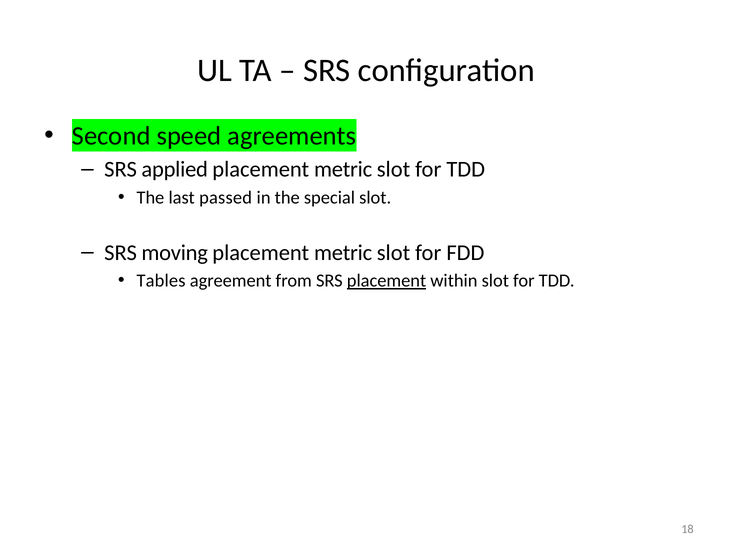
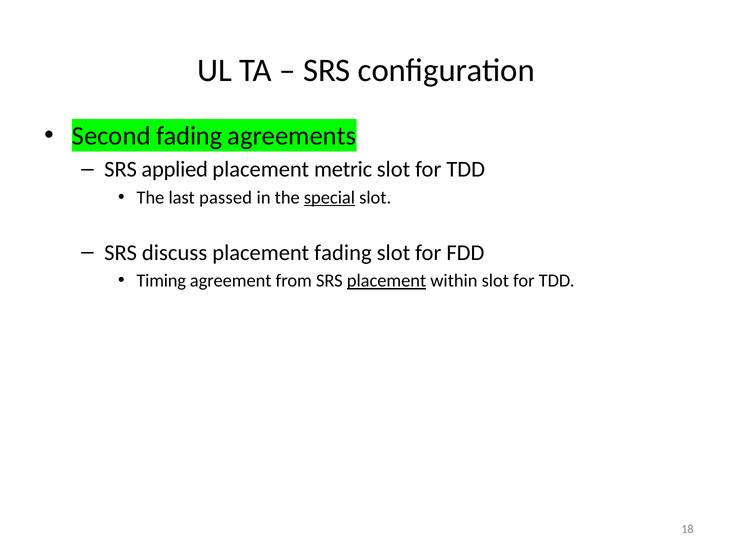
Second speed: speed -> fading (189, 136)
special underline: none -> present (329, 197)
moving: moving -> discuss (175, 253)
metric: metric -> fading (343, 253)
Tables: Tables -> Timing (161, 281)
